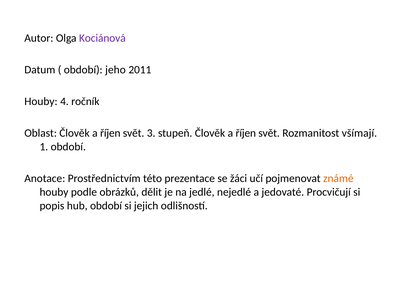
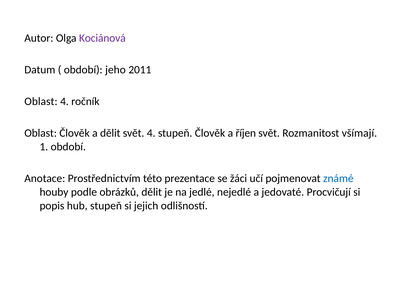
Houby: Houby -> Oblast (41, 101)
Oblast Člověk a říjen: říjen -> dělit (110, 133)
svět 3: 3 -> 4 (151, 133)
známé colour: orange -> blue (338, 178)
hub období: období -> stupeň (106, 205)
